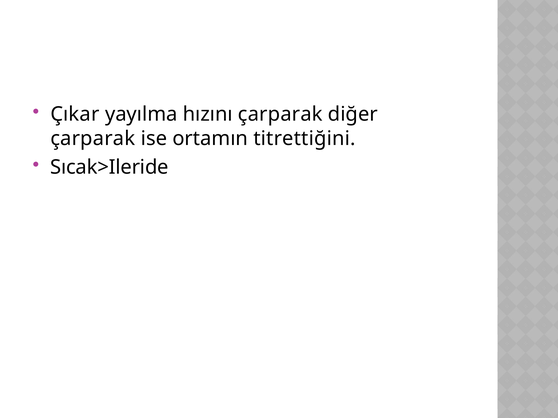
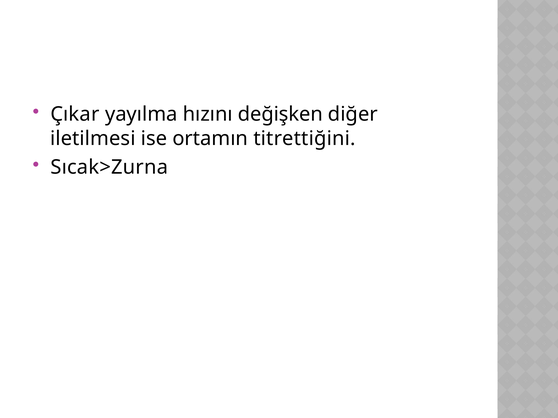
hızını çarparak: çarparak -> değişken (280, 114)
çarparak: çarparak -> iletilmesi (93, 139)
Sıcak>Ileride: Sıcak>Ileride -> Sıcak>Zurna (109, 167)
